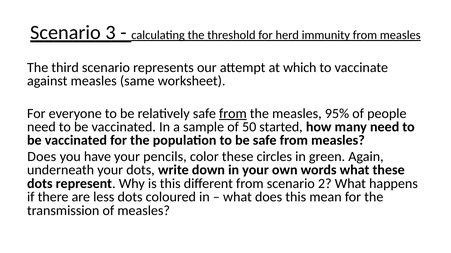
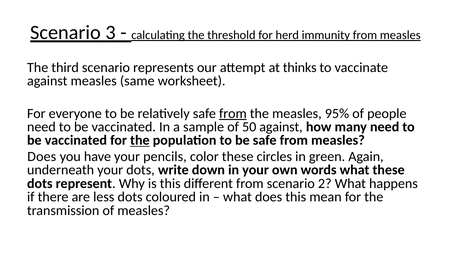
which: which -> thinks (300, 68)
50 started: started -> against (281, 127)
the underline: none -> present (140, 141)
